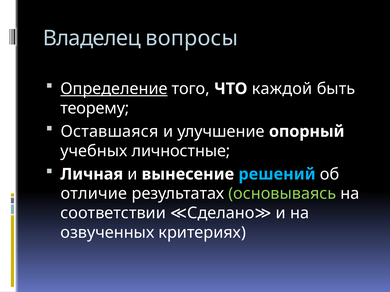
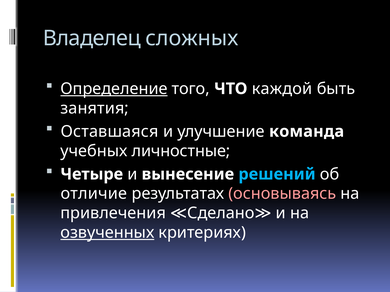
вопросы: вопросы -> сложных (192, 38)
теорему: теорему -> занятия (95, 108)
опорный: опорный -> команда (307, 132)
Личная: Личная -> Четыре (92, 174)
основываясь colour: light green -> pink (282, 194)
соответствии: соответствии -> привлечения (113, 213)
озвученных underline: none -> present (107, 233)
